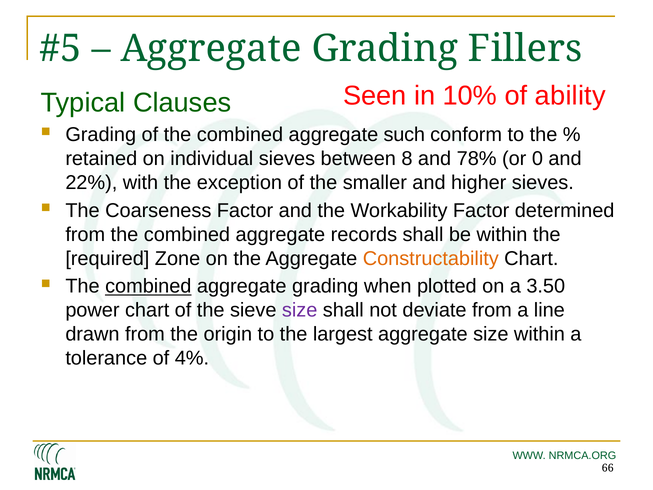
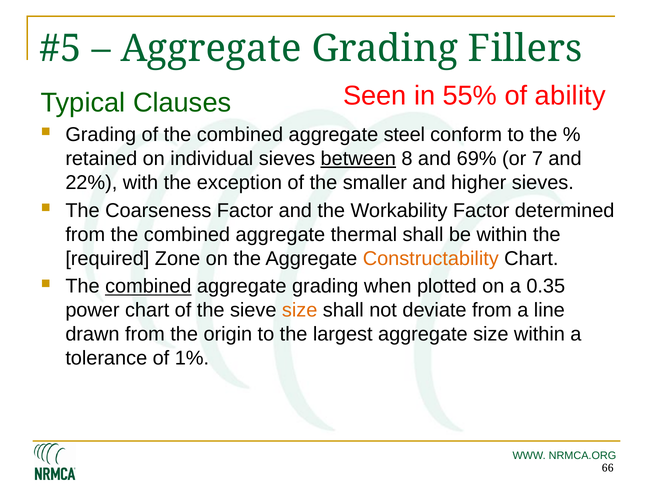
10%: 10% -> 55% (470, 96)
such: such -> steel (404, 135)
between underline: none -> present (358, 159)
78%: 78% -> 69% (477, 159)
0: 0 -> 7 (537, 159)
records: records -> thermal (364, 234)
3.50: 3.50 -> 0.35 (546, 286)
size colour: purple -> orange (300, 310)
4%: 4% -> 1% (192, 358)
